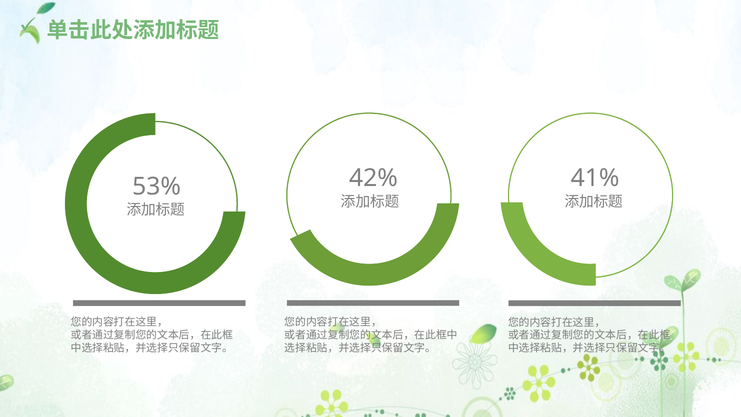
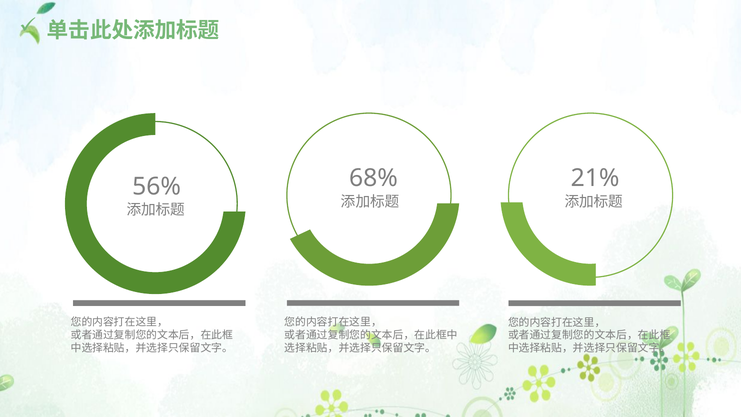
42%: 42% -> 68% (373, 178)
41%: 41% -> 21% (595, 178)
53%: 53% -> 56% (157, 187)
